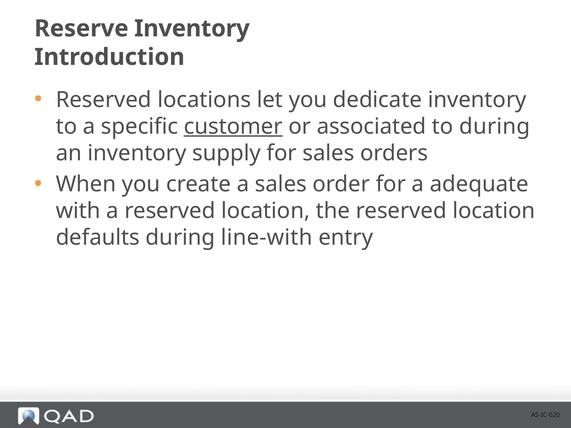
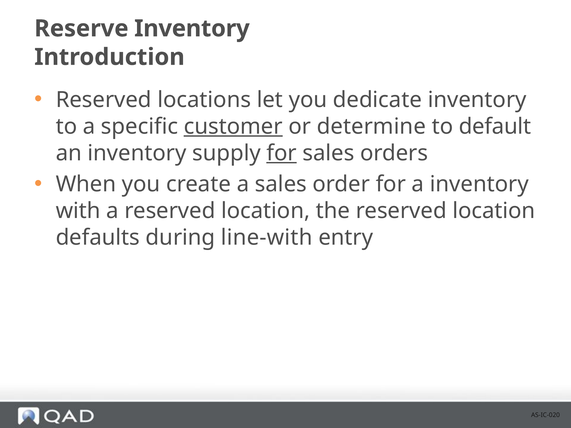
associated: associated -> determine (371, 127)
to during: during -> default (495, 127)
for underline: none -> present (282, 153)
a adequate: adequate -> inventory (479, 184)
